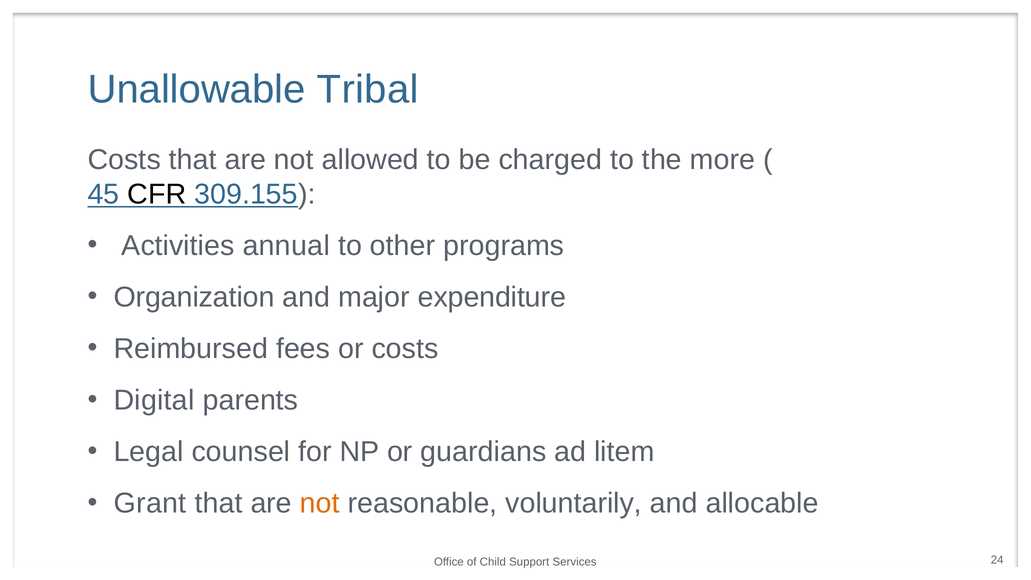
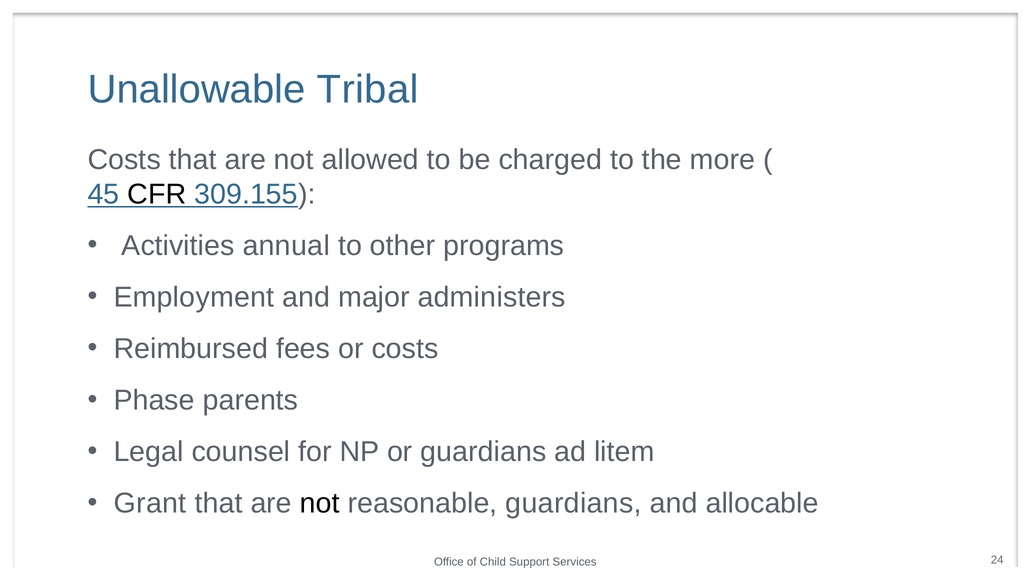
Organization: Organization -> Employment (194, 297)
expenditure: expenditure -> administers (492, 297)
Digital: Digital -> Phase (154, 400)
not colour: orange -> black (320, 503)
reasonable voluntarily: voluntarily -> guardians (574, 503)
